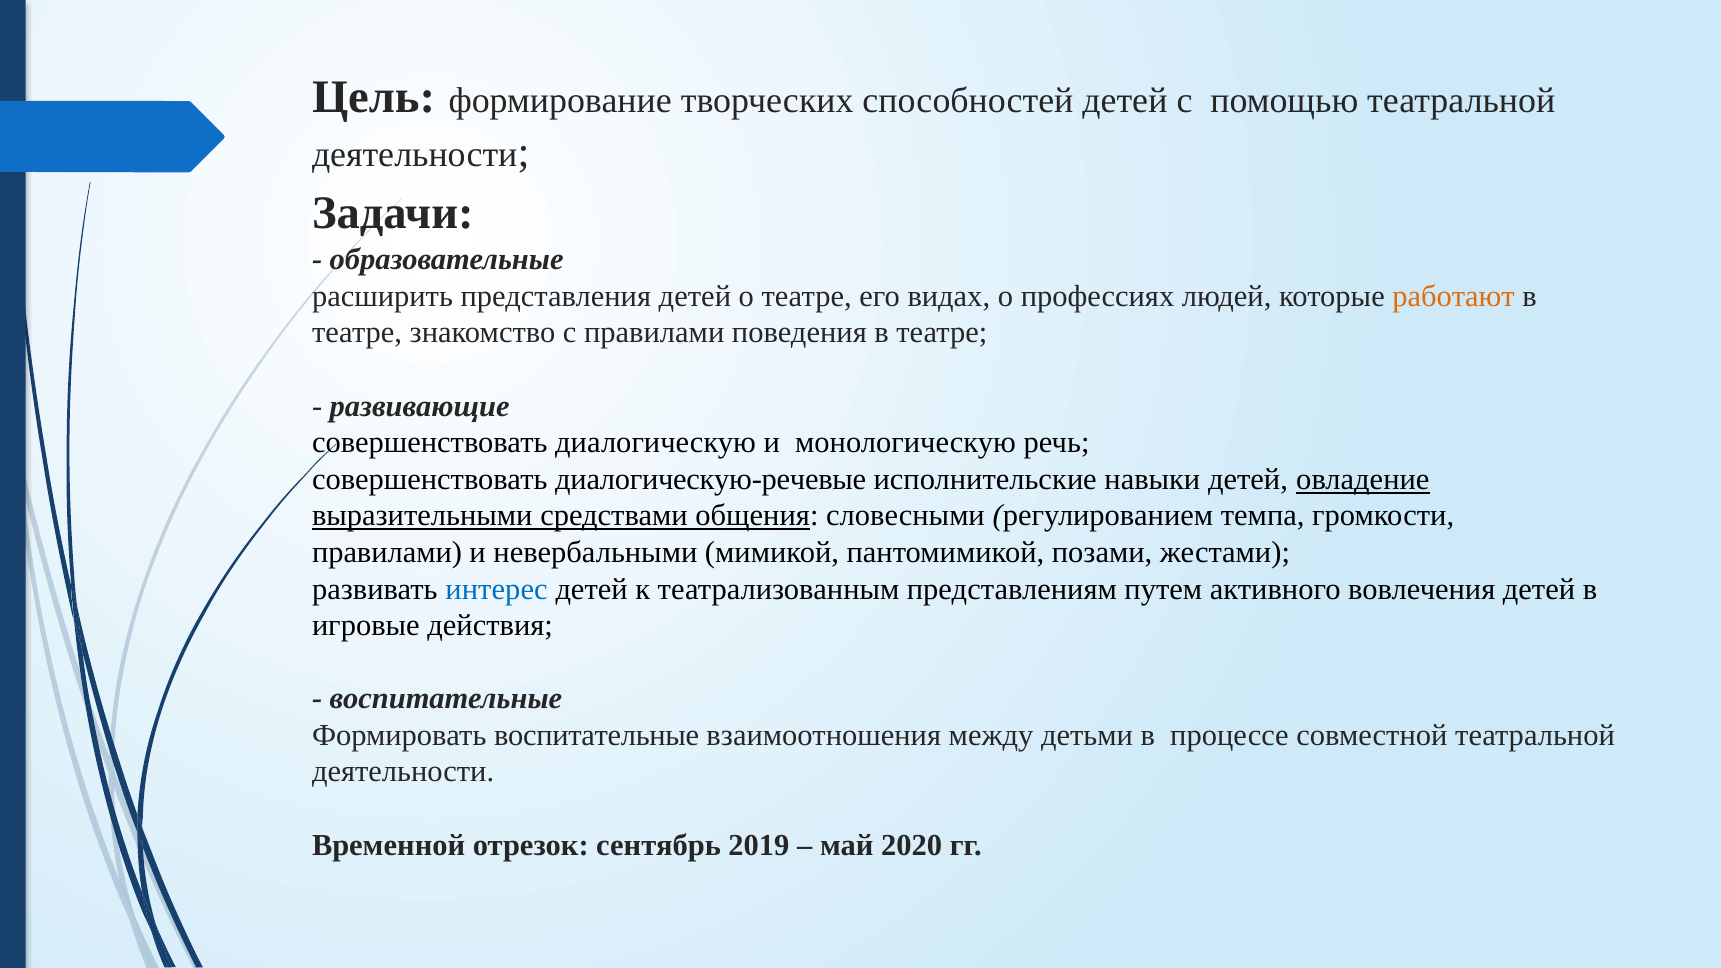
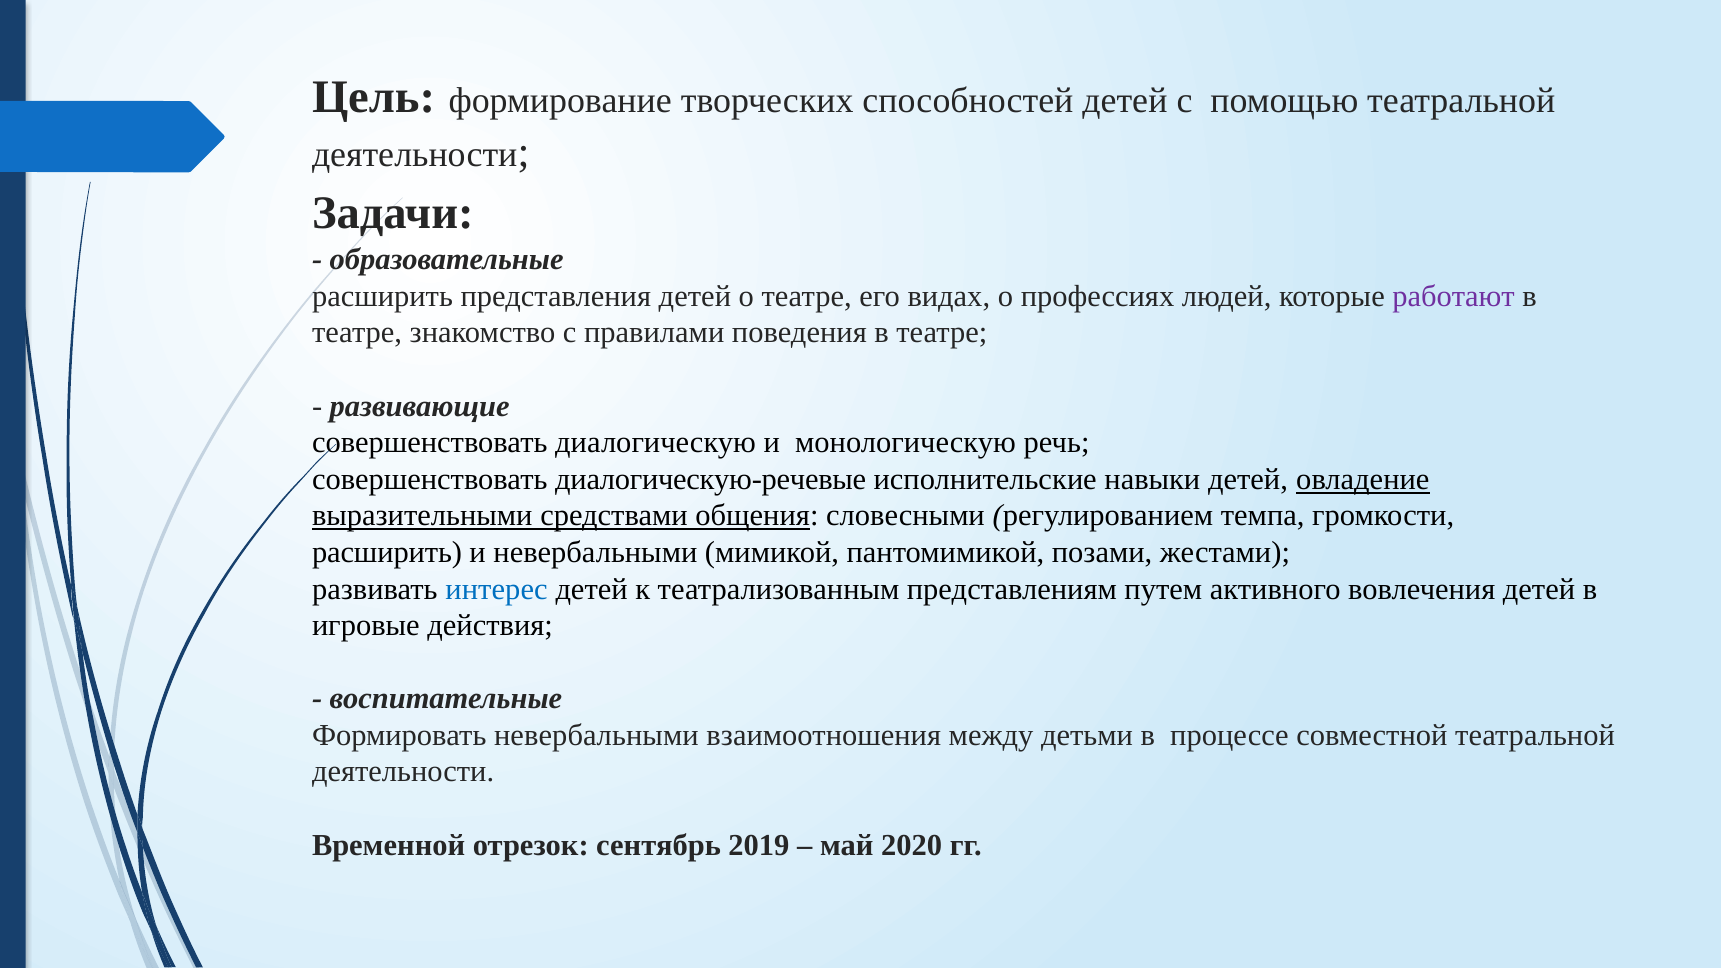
работают colour: orange -> purple (1454, 296)
правилами: правилами -> расширить (387, 552)
Формировать воспитательные: воспитательные -> невербальными (596, 735)
